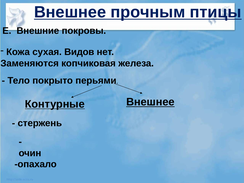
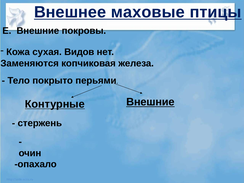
прочным: прочным -> маховые (148, 12)
Контурные Внешнее: Внешнее -> Внешние (150, 102)
